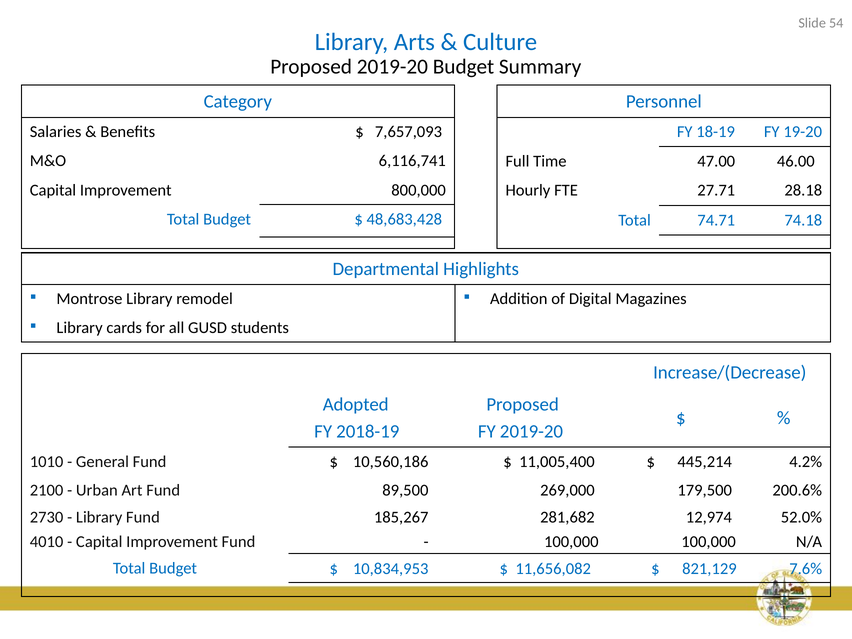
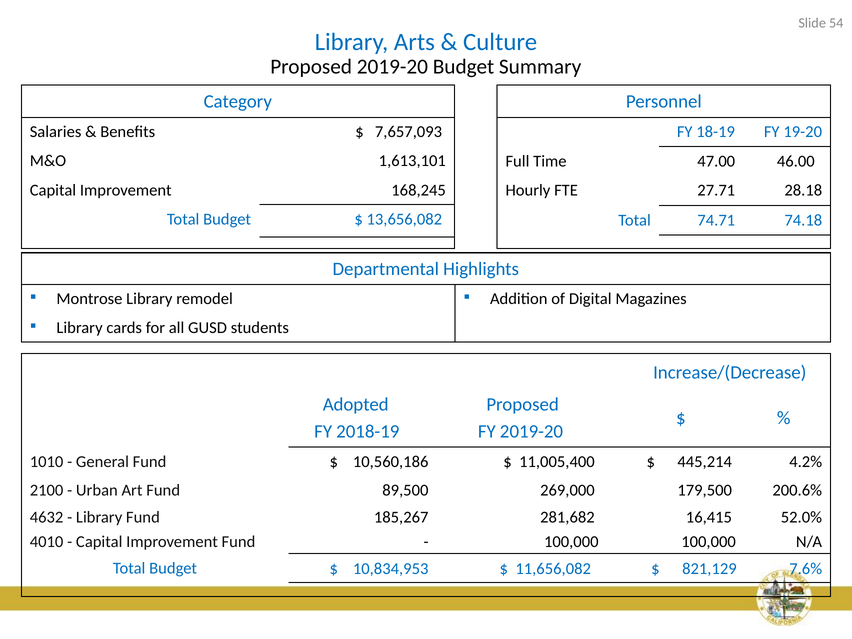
6,116,741: 6,116,741 -> 1,613,101 (412, 161)
800,000: 800,000 -> 168,245 (419, 190)
48,683,428: 48,683,428 -> 13,656,082 (404, 219)
2730: 2730 -> 4632 (47, 517)
12,974: 12,974 -> 16,415 (709, 517)
